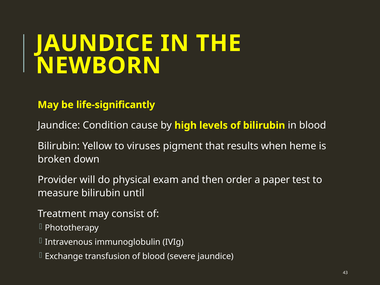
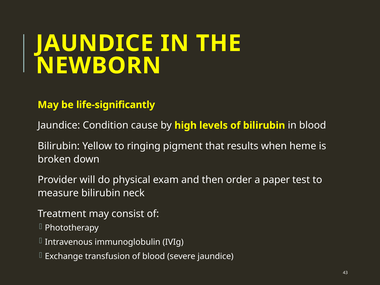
viruses: viruses -> ringing (144, 146)
until: until -> neck (134, 193)
